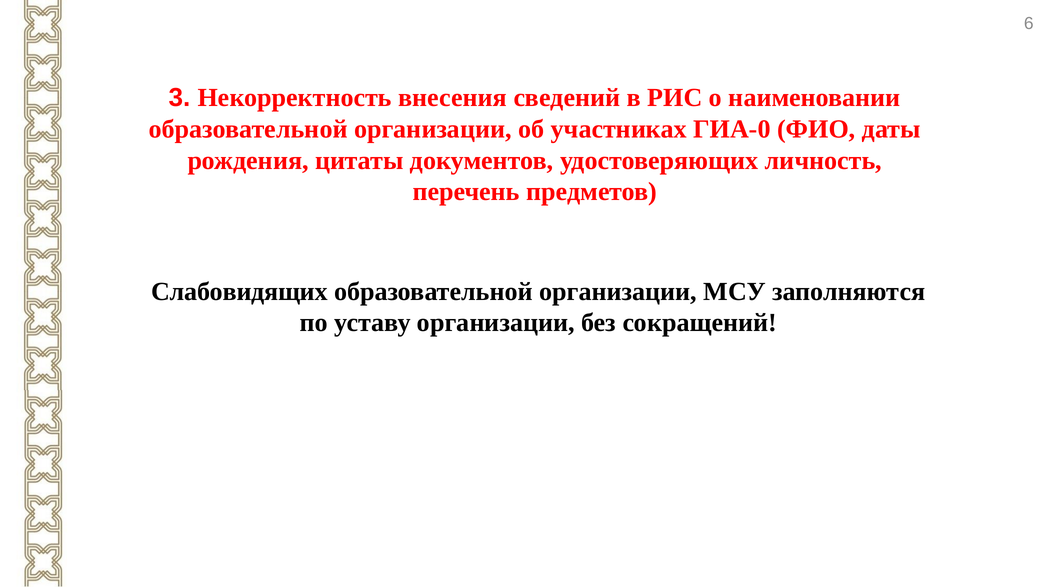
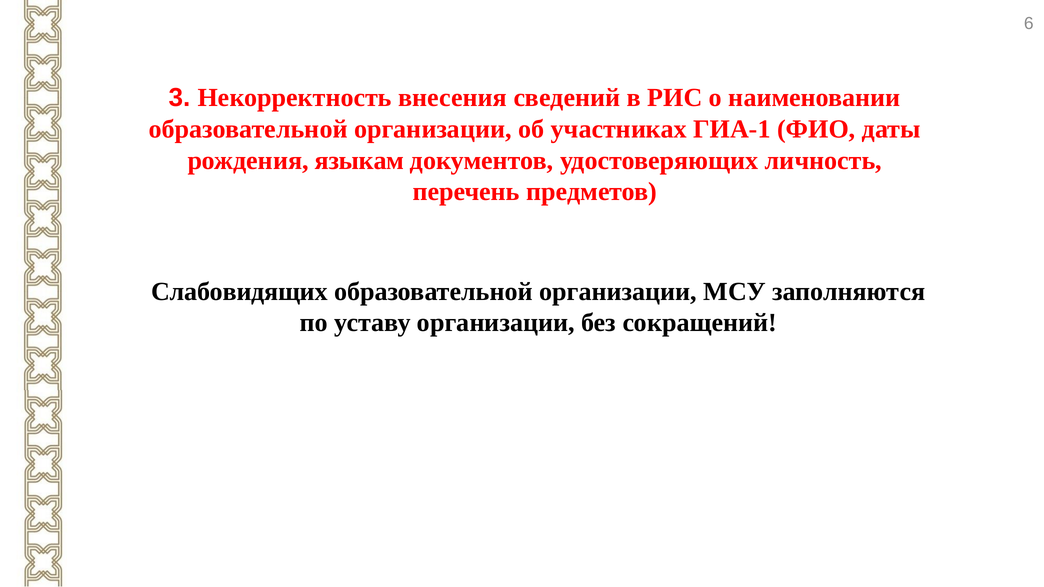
ГИА-0: ГИА-0 -> ГИА-1 (732, 129)
цитаты: цитаты -> языкам (359, 160)
